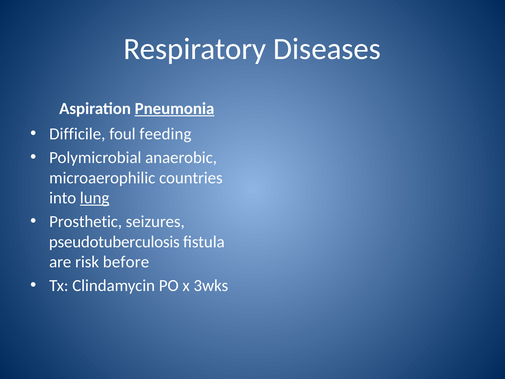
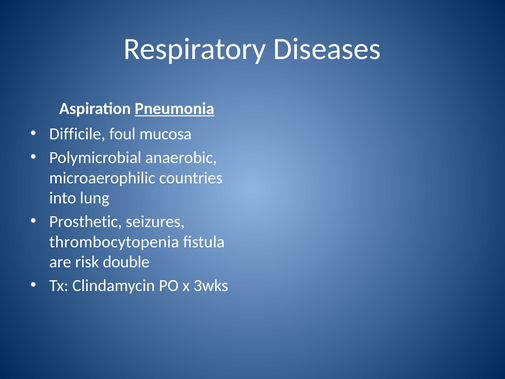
feeding: feeding -> mucosa (166, 134)
lung underline: present -> none (95, 198)
pseudotuberculosis: pseudotuberculosis -> thrombocytopenia (114, 242)
before: before -> double (126, 262)
